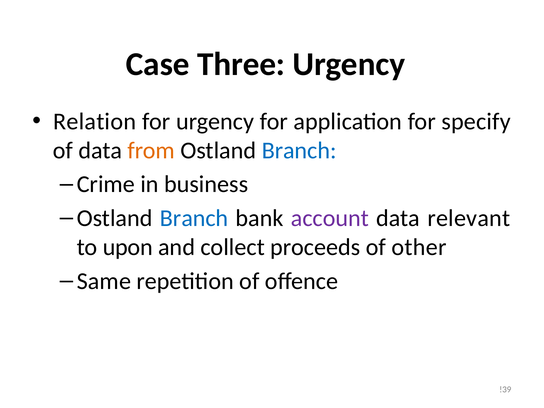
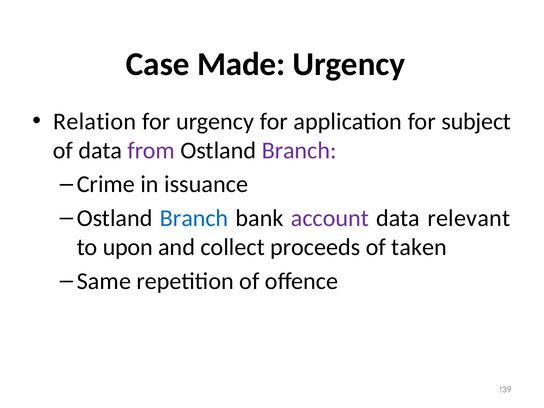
Three: Three -> Made (241, 64)
specify: specify -> subject (476, 121)
from colour: orange -> purple (151, 150)
Branch colour: blue -> purple (299, 150)
business: business -> issuance (206, 184)
other: other -> taken (419, 247)
